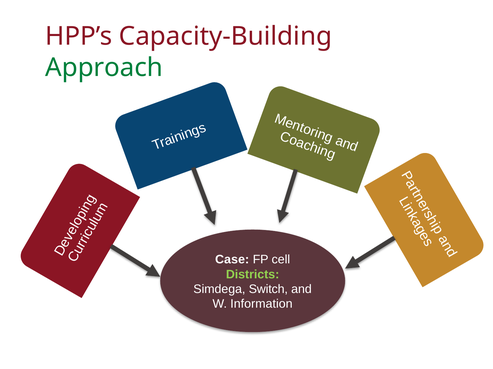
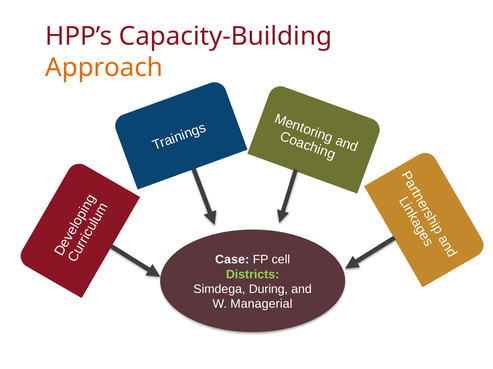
Approach colour: green -> orange (104, 68)
Switch: Switch -> During (268, 290)
Information: Information -> Managerial (261, 304)
